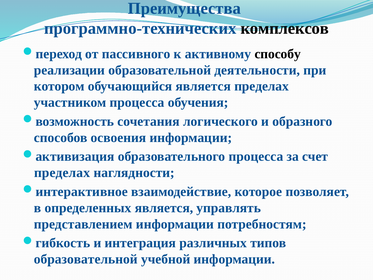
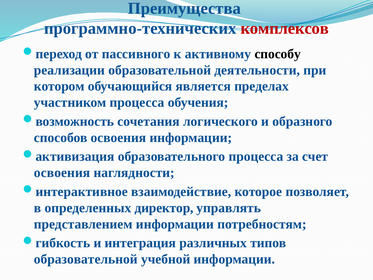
комплексов colour: black -> red (285, 28)
пределах: пределах -> освоения (62, 173)
определенных является: является -> директор (164, 208)
